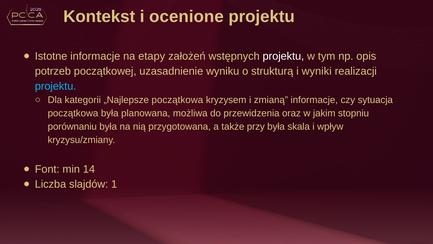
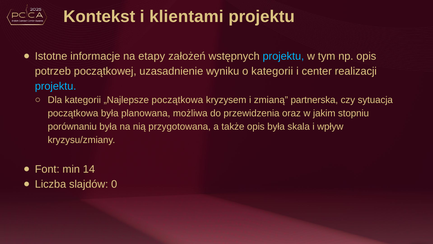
ocenione: ocenione -> klientami (186, 17)
projektu colour: white -> light blue (283, 56)
o strukturą: strukturą -> kategorii (272, 71)
wyniki: wyniki -> center (317, 71)
zmianą informacje: informacje -> partnerska (314, 100)
także przy: przy -> opis (256, 126)
1: 1 -> 0 (114, 184)
